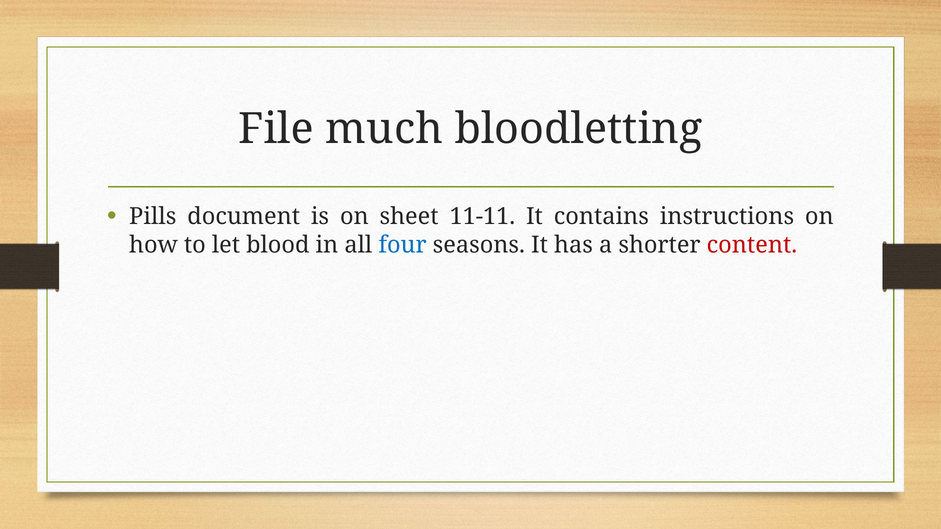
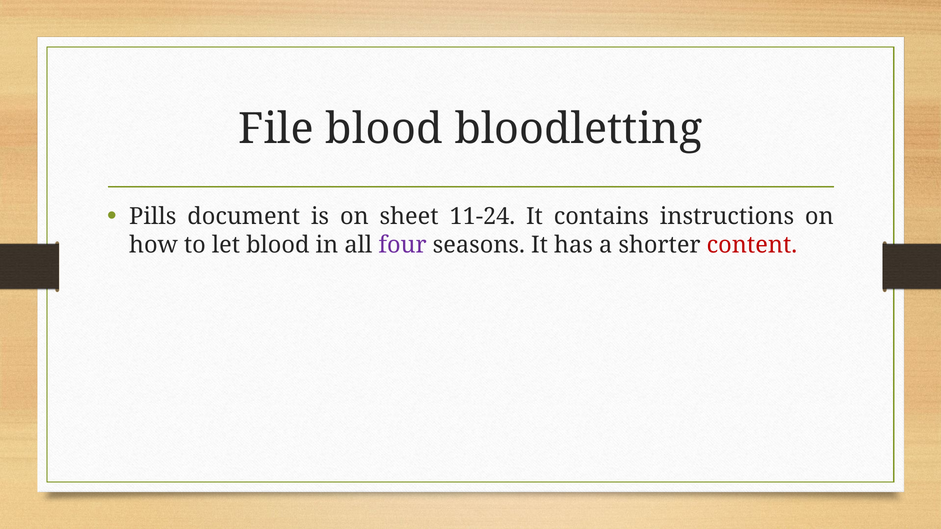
File much: much -> blood (384, 129)
11-11: 11-11 -> 11-24 (482, 217)
four colour: blue -> purple (403, 245)
